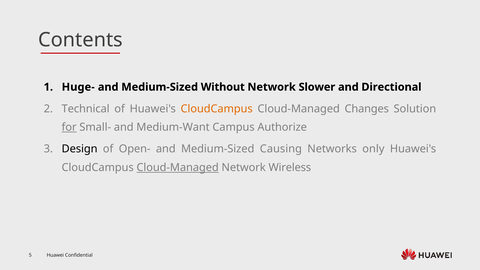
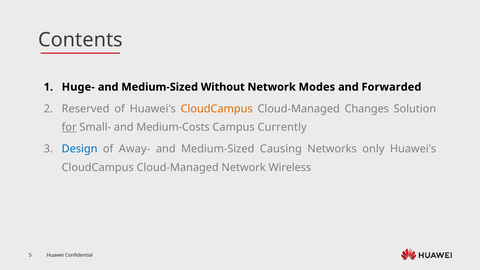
Slower: Slower -> Modes (317, 87)
Directional: Directional -> Forwarded (391, 87)
Technical: Technical -> Reserved (86, 109)
Medium-Want: Medium-Want -> Medium-Costs (173, 127)
Authorize: Authorize -> Currently (282, 127)
Design colour: black -> blue (80, 149)
Open-: Open- -> Away- (135, 149)
Cloud-Managed underline: present -> none (178, 167)
